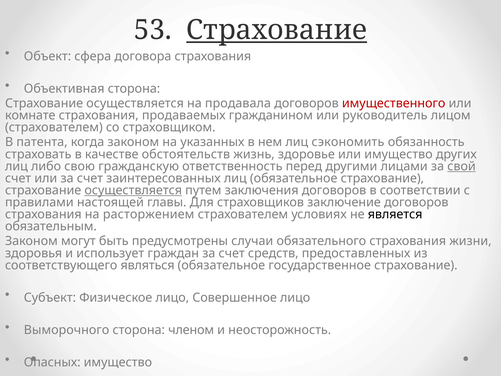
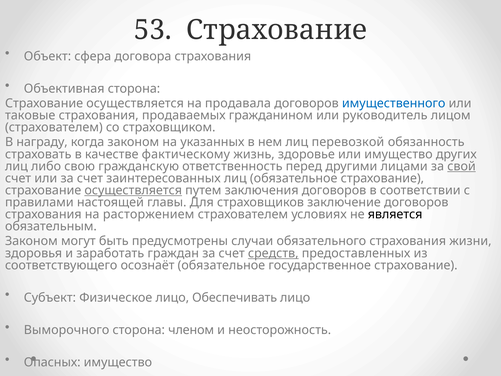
Страхование underline: present -> none (277, 30)
имущественного colour: red -> blue (394, 103)
комнате: комнате -> таковые (30, 115)
патента: патента -> награду (42, 142)
сэкономить: сэкономить -> перевозкой (348, 142)
обстоятельств: обстоятельств -> фактическому (186, 154)
использует: использует -> заработать (110, 253)
средств underline: none -> present (273, 253)
являться: являться -> осознаёт (148, 265)
Совершенное: Совершенное -> Обеспечивать (235, 297)
